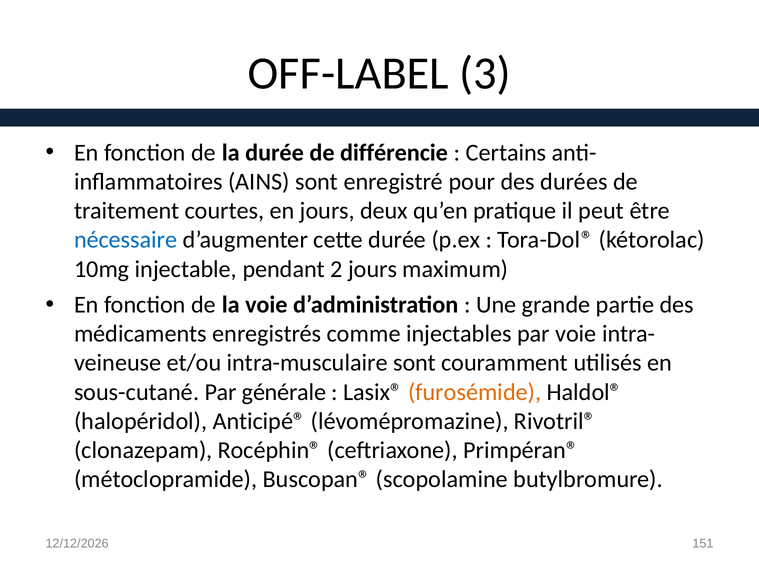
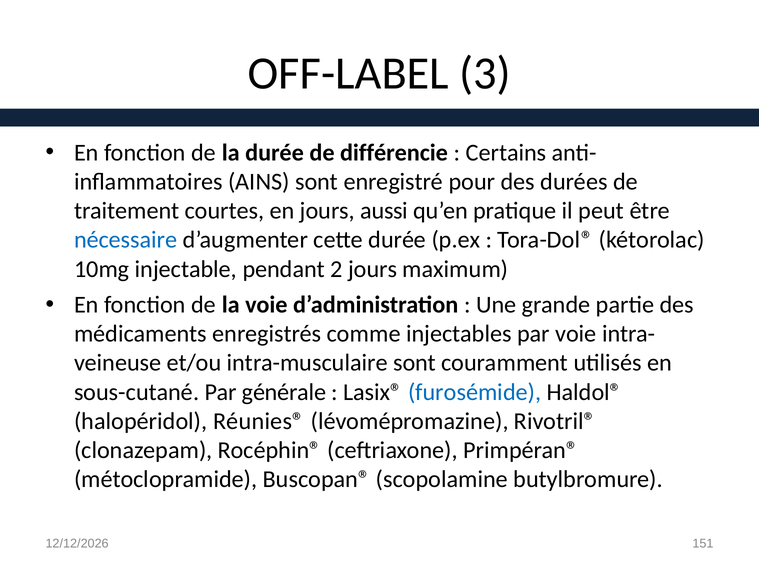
deux: deux -> aussi (384, 211)
furosémide colour: orange -> blue (475, 392)
Anticipé®: Anticipé® -> Réunies® (259, 421)
